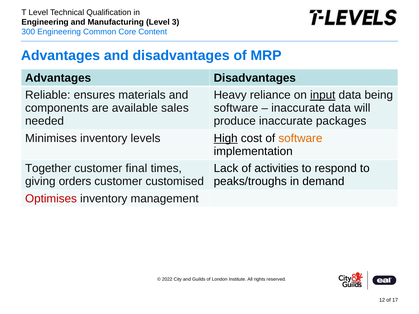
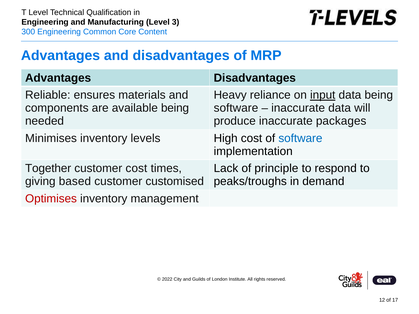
available sales: sales -> being (175, 108)
High underline: present -> none (226, 138)
software colour: orange -> blue (300, 138)
customer final: final -> cost (136, 169)
activities: activities -> principle (276, 169)
orders: orders -> based (75, 182)
